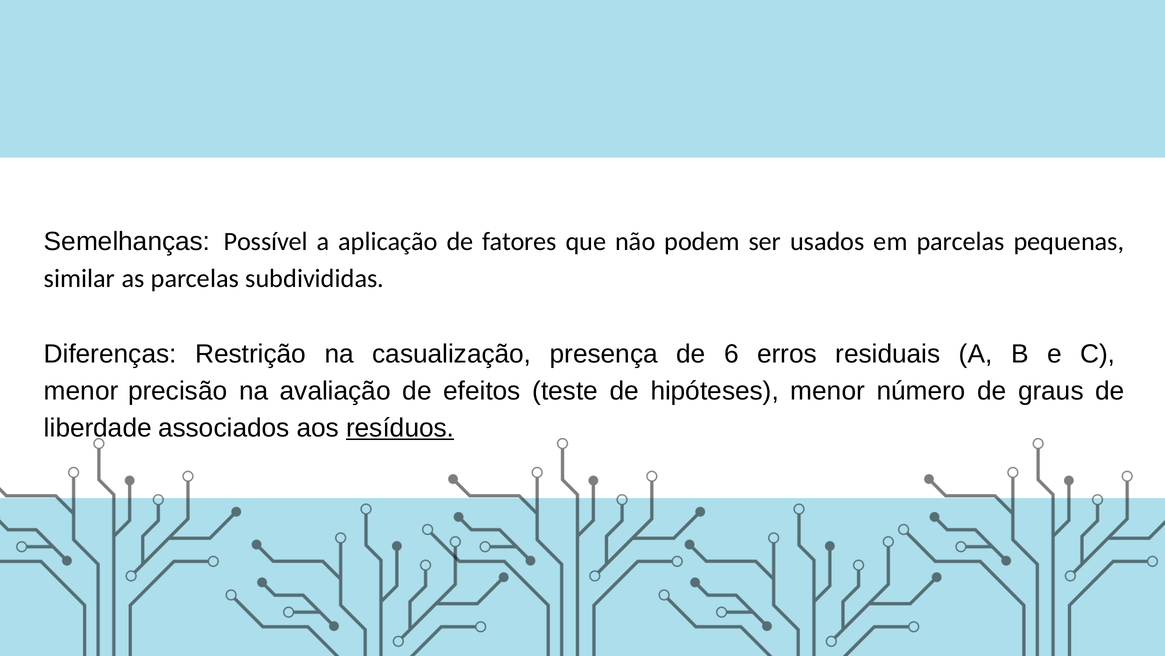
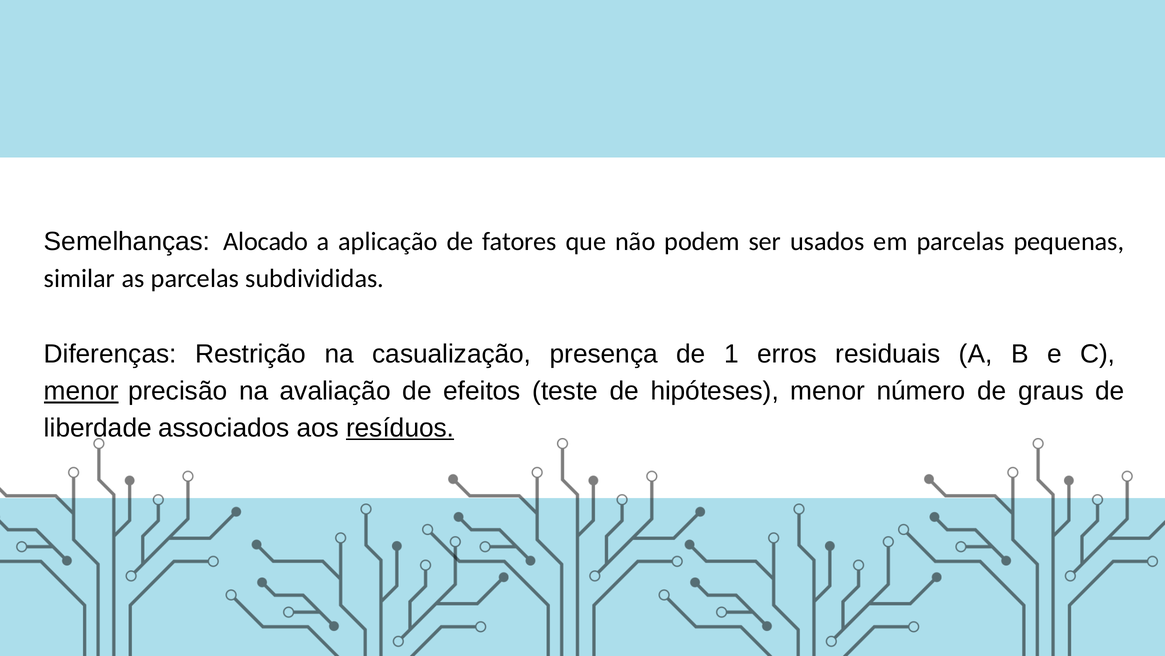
Possível: Possível -> Alocado (266, 241)
6: 6 -> 1 (731, 354)
menor underline: none -> present (81, 391)
